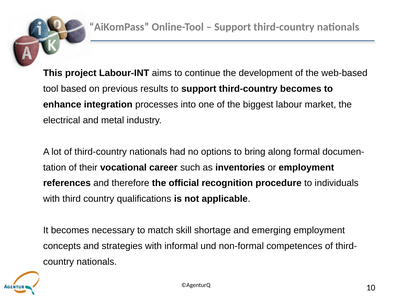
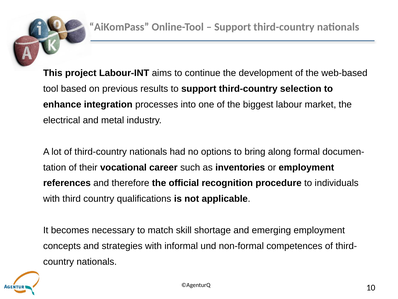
third-country becomes: becomes -> selection (301, 89)
